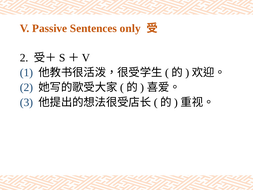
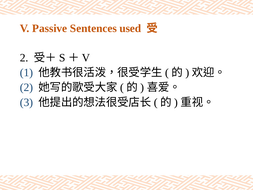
only: only -> used (130, 28)
